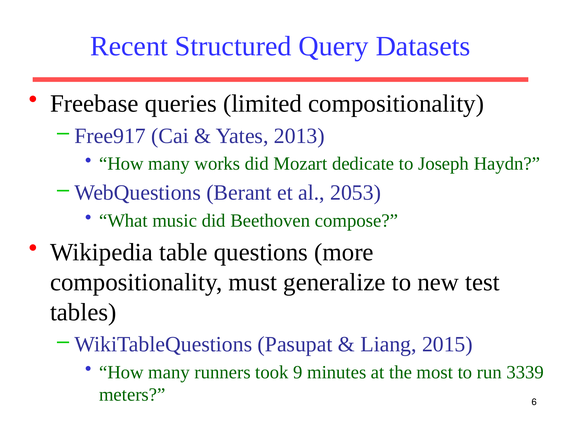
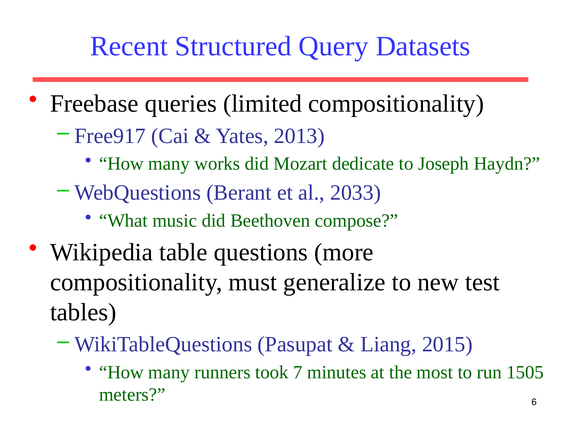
2053: 2053 -> 2033 (356, 193)
9: 9 -> 7 (298, 372)
3339: 3339 -> 1505 (525, 372)
